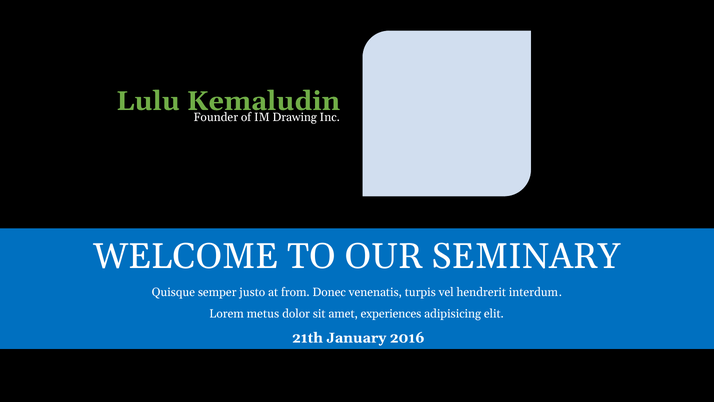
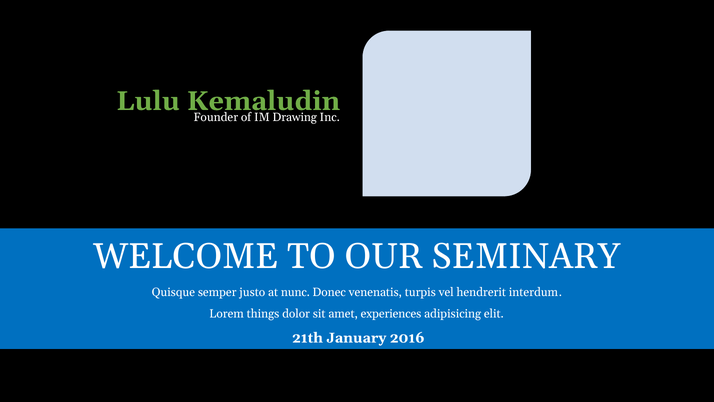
from: from -> nunc (295, 292)
metus: metus -> things (263, 313)
